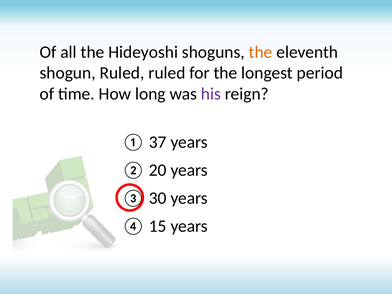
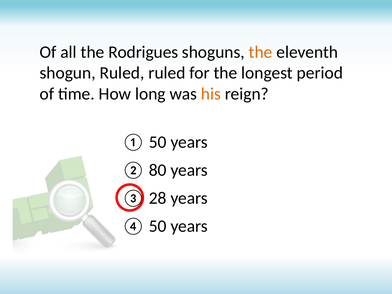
Hideyoshi: Hideyoshi -> Rodrigues (143, 52)
his colour: purple -> orange (211, 94)
① 37: 37 -> 50 (158, 142)
20: 20 -> 80 (158, 170)
30: 30 -> 28 (158, 198)
④ 15: 15 -> 50 (158, 226)
